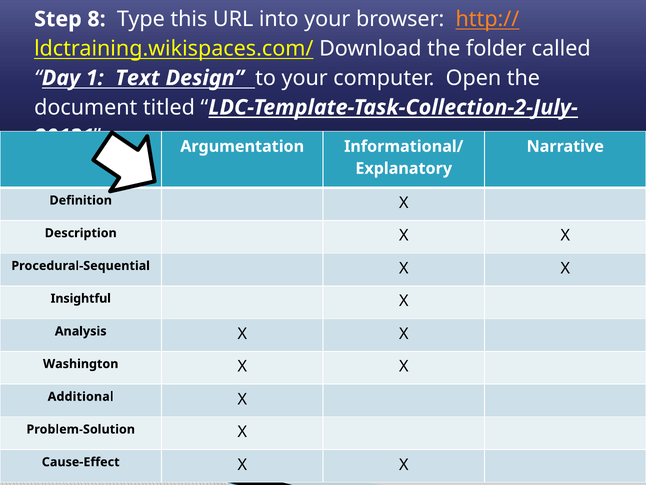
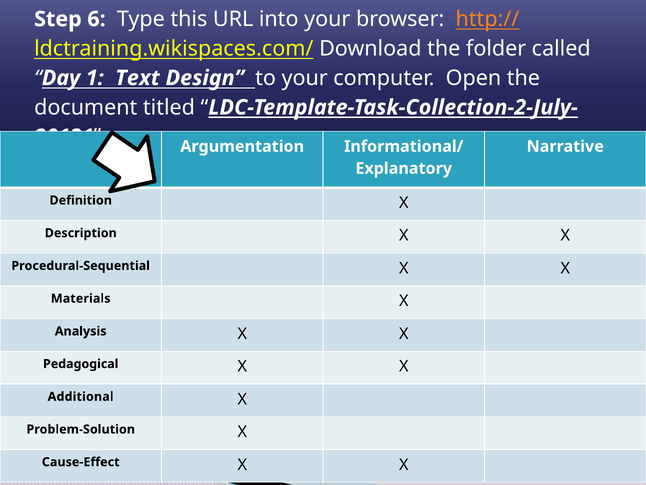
8: 8 -> 6 (97, 19)
Insightful: Insightful -> Materials (81, 298)
Washington: Washington -> Pedagogical (81, 364)
